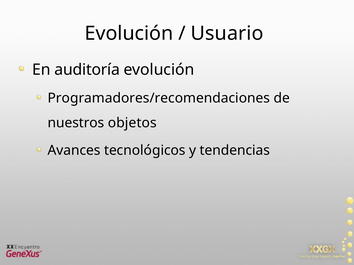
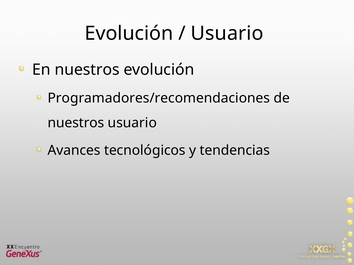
En auditoría: auditoría -> nuestros (87, 70)
nuestros objetos: objetos -> usuario (132, 123)
